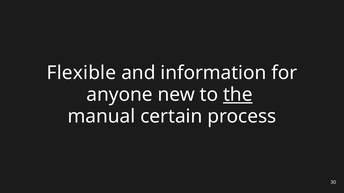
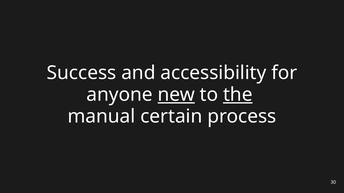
Flexible: Flexible -> Success (81, 73)
information: information -> accessibility (213, 73)
new underline: none -> present (176, 95)
